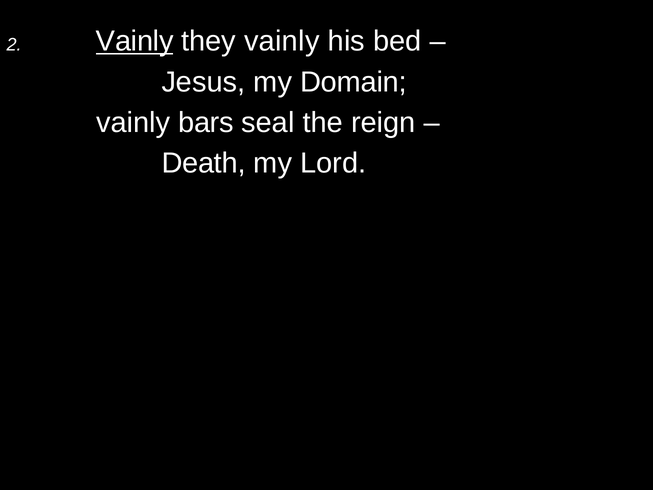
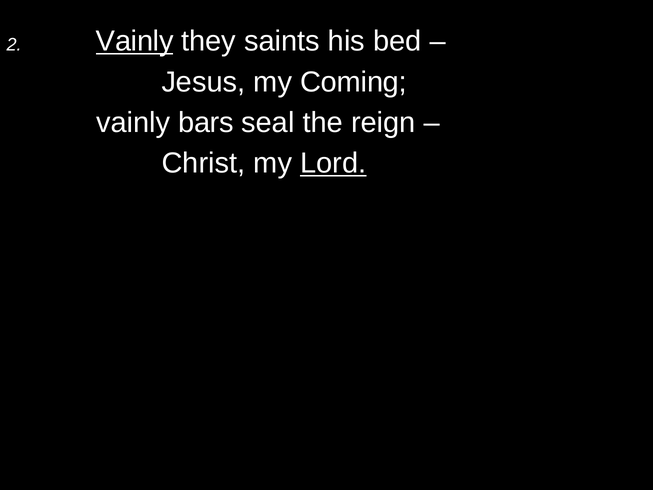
they vainly: vainly -> saints (282, 41)
Domain: Domain -> Coming (354, 82)
Death: Death -> Christ (203, 163)
Lord underline: none -> present (333, 163)
